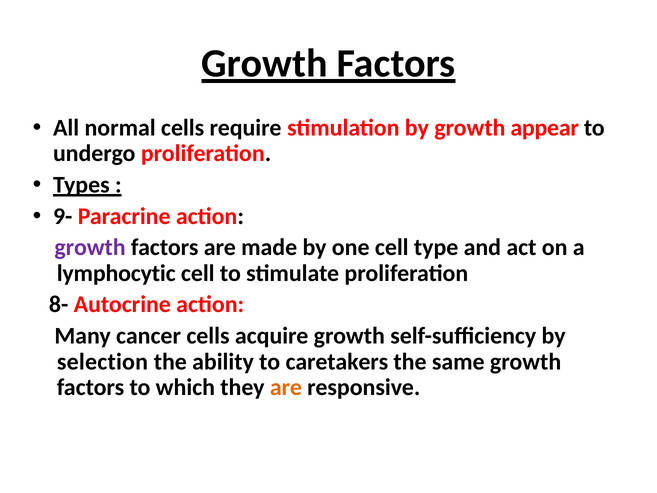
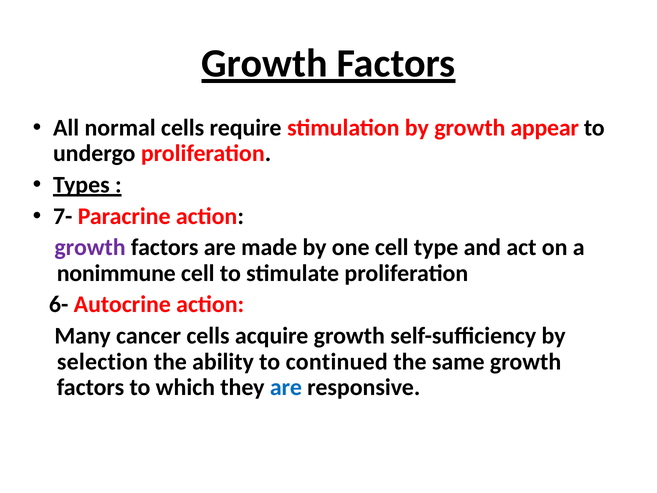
9-: 9- -> 7- (63, 216)
lymphocytic: lymphocytic -> nonimmune (116, 273)
8-: 8- -> 6- (59, 304)
caretakers: caretakers -> continued (337, 361)
are colour: orange -> blue (286, 387)
